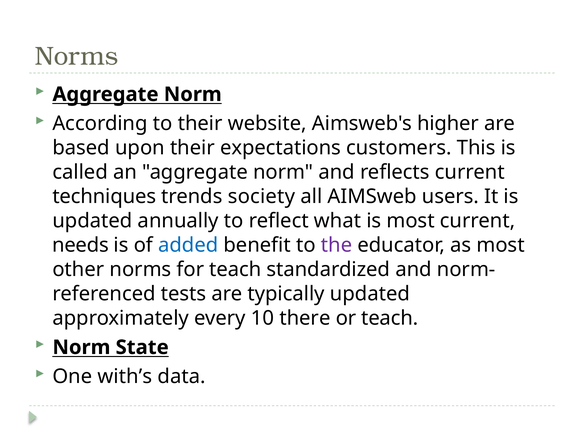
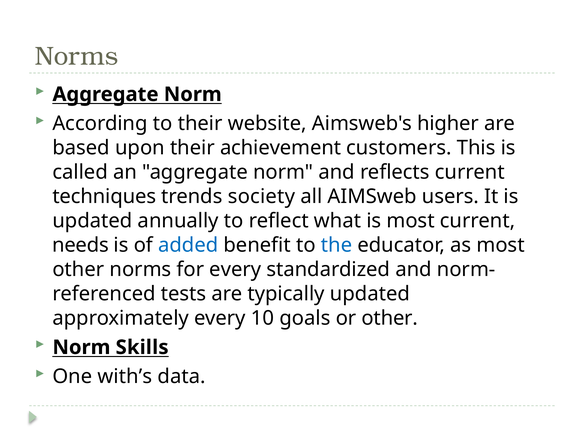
expectations: expectations -> achievement (281, 148)
the colour: purple -> blue (337, 245)
for teach: teach -> every (235, 269)
there: there -> goals (305, 318)
or teach: teach -> other (390, 318)
State: State -> Skills (142, 347)
